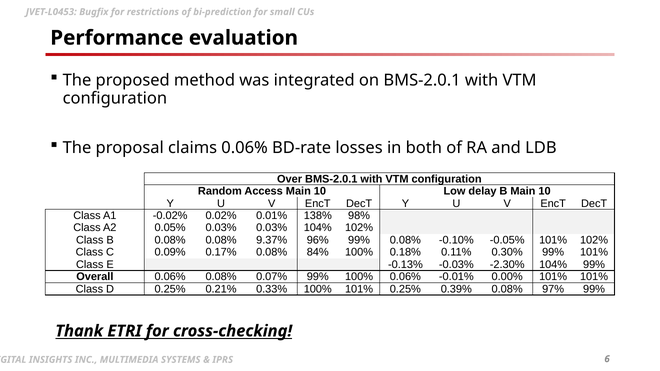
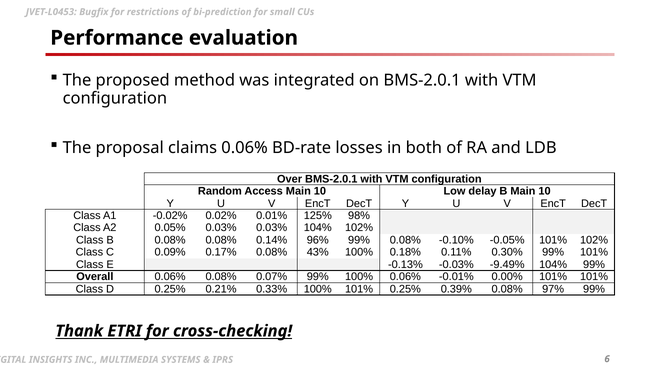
138%: 138% -> 125% (318, 216)
9.37%: 9.37% -> 0.14% (272, 240)
84%: 84% -> 43% (318, 252)
-2.30%: -2.30% -> -9.49% (507, 265)
